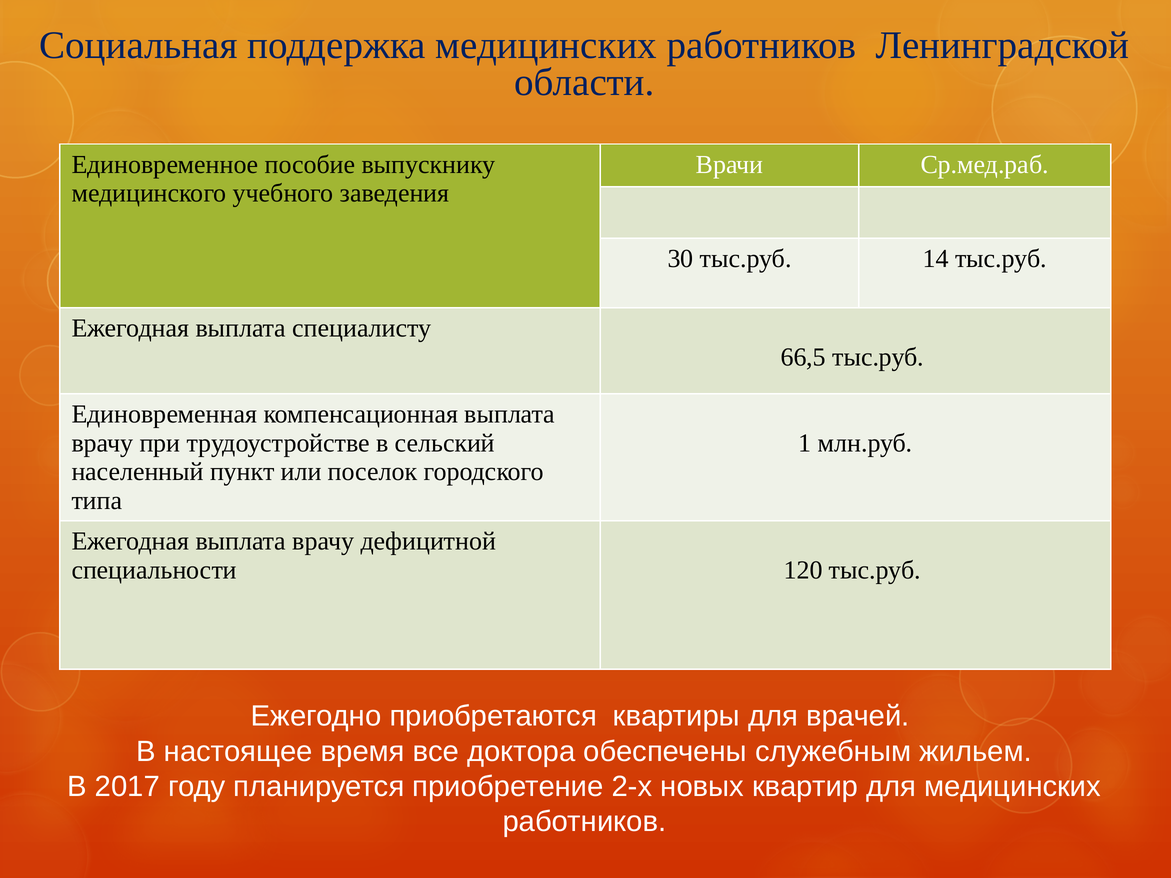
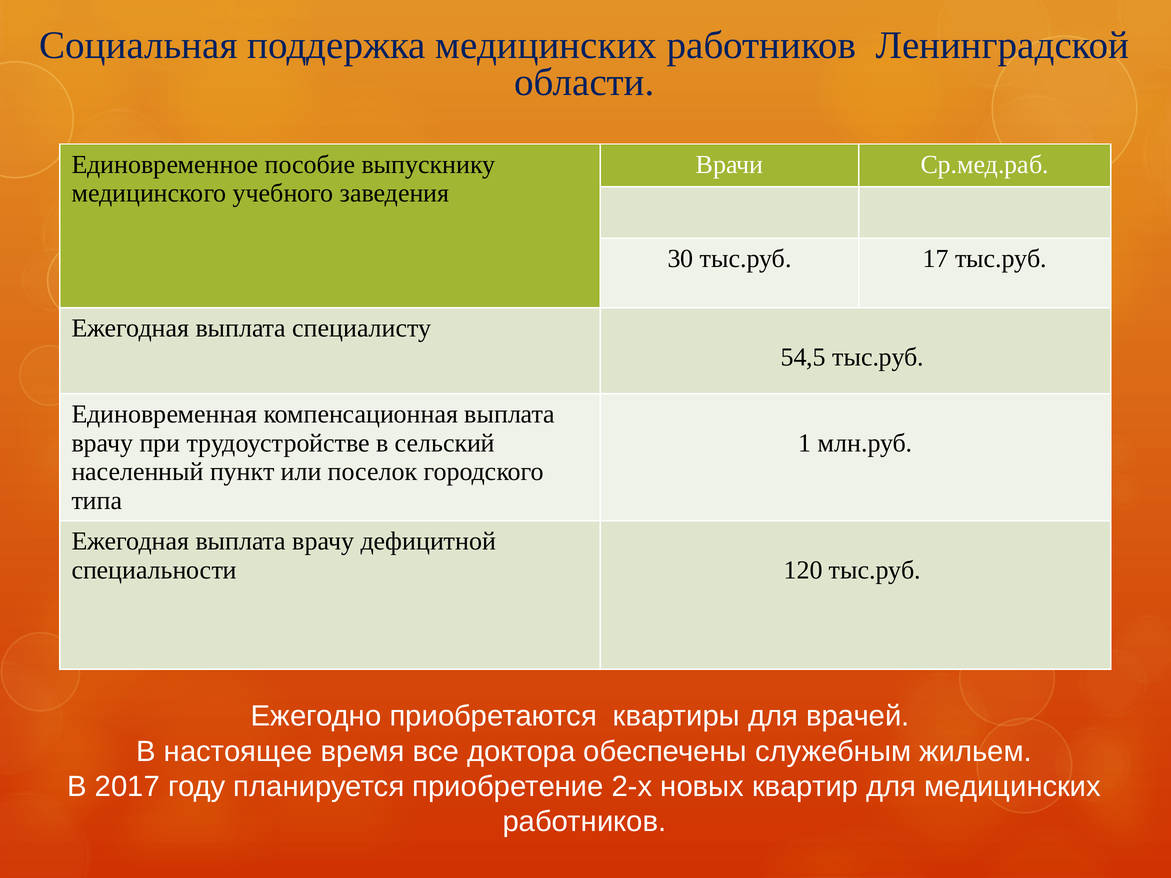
14: 14 -> 17 (936, 259)
66,5: 66,5 -> 54,5 (803, 357)
